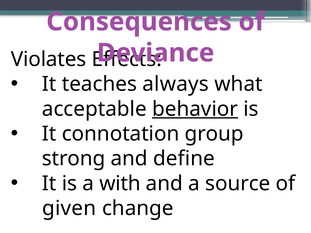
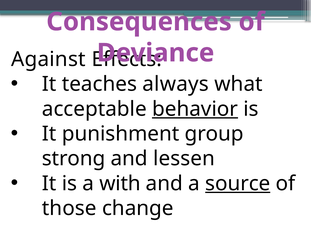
Violates: Violates -> Against (48, 59)
connotation: connotation -> punishment (121, 134)
define: define -> lessen (184, 159)
source underline: none -> present (238, 184)
given: given -> those (69, 209)
